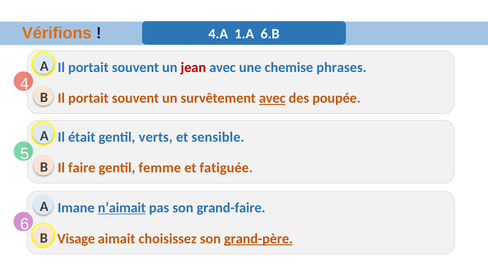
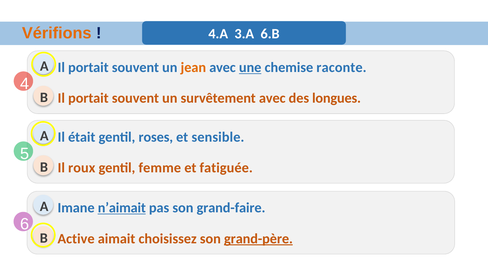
1.A: 1.A -> 3.A (244, 34)
jean colour: red -> orange (193, 67)
une underline: none -> present (250, 67)
phrases: phrases -> raconte (341, 67)
avec underline: present -> none (272, 98)
poupée: poupée -> longues (337, 98)
verts: verts -> roses (156, 137)
faire: faire -> roux (82, 168)
Visage: Visage -> Active (76, 238)
